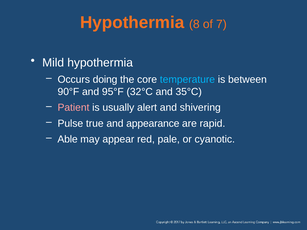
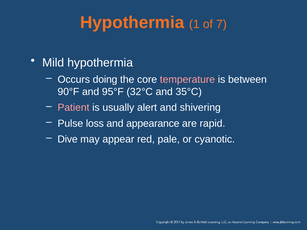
8: 8 -> 1 (194, 24)
temperature colour: light blue -> pink (187, 80)
true: true -> loss (95, 124)
Able: Able -> Dive (68, 139)
